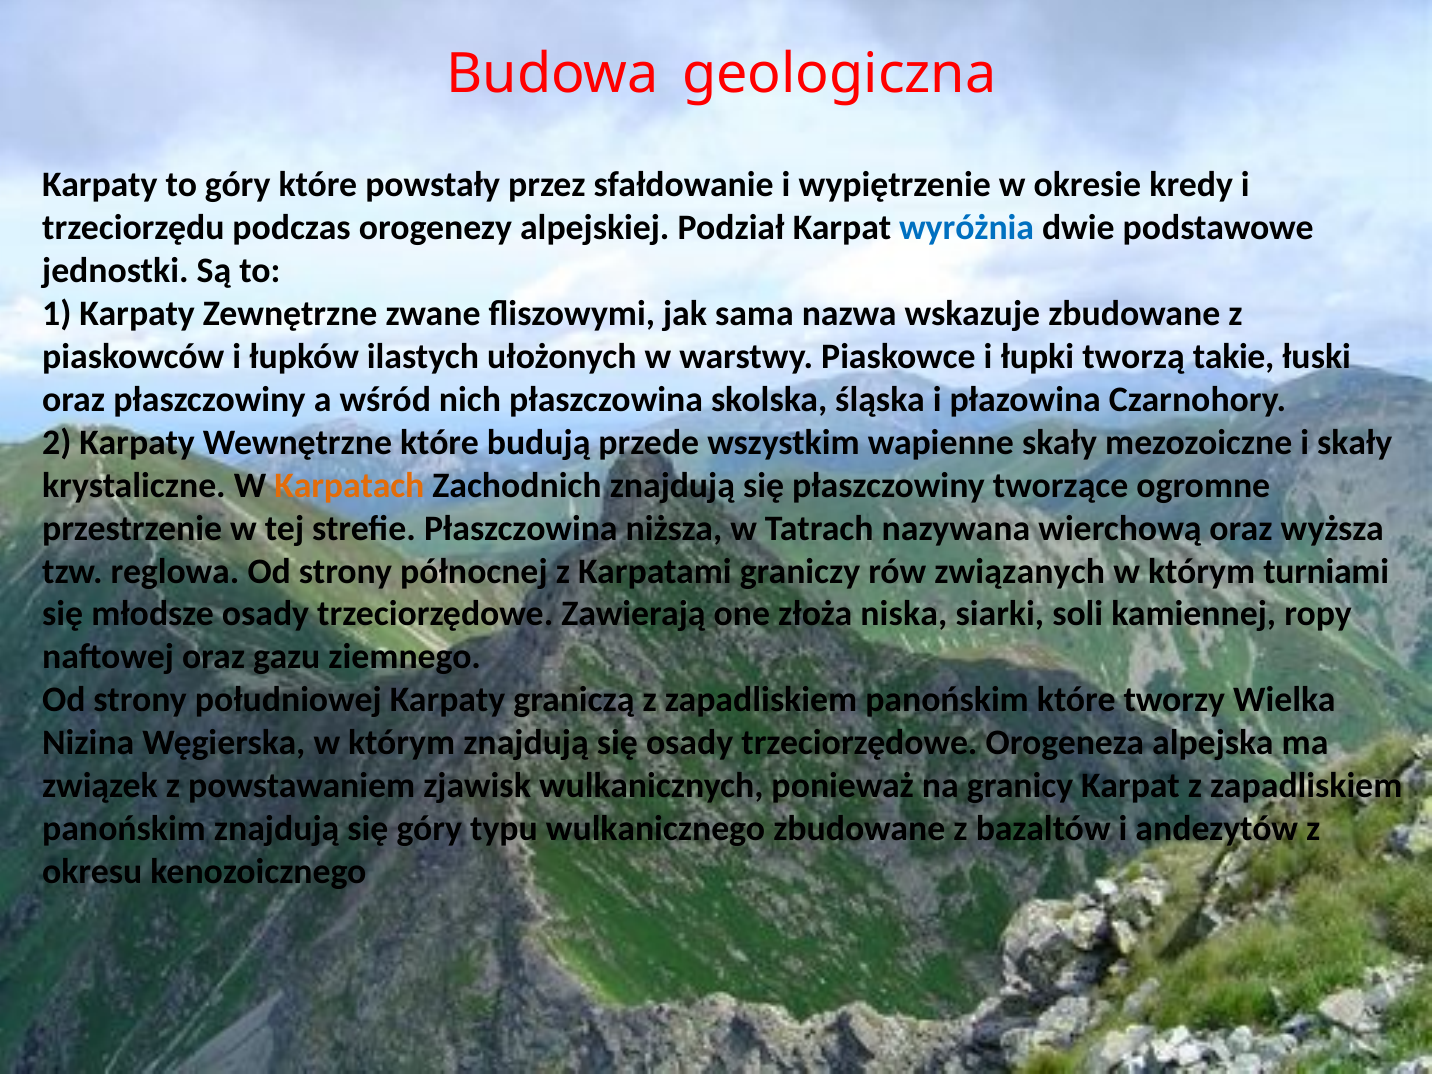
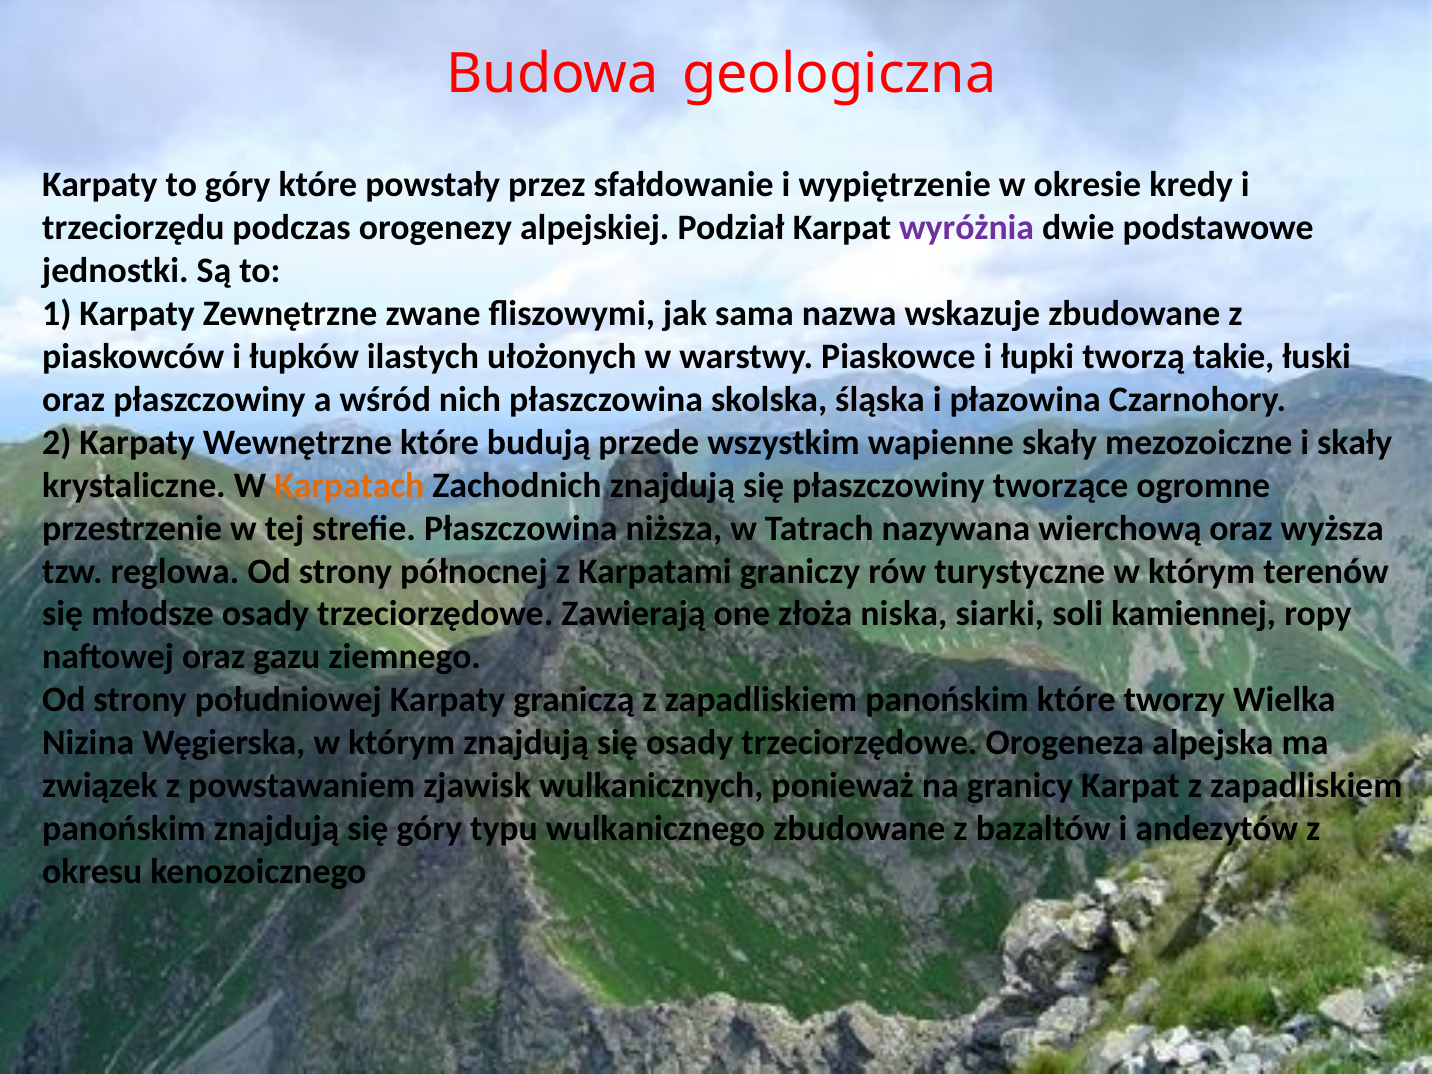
wyróżnia colour: blue -> purple (967, 228)
związanych: związanych -> turystyczne (1020, 571)
turniami: turniami -> terenów (1326, 571)
